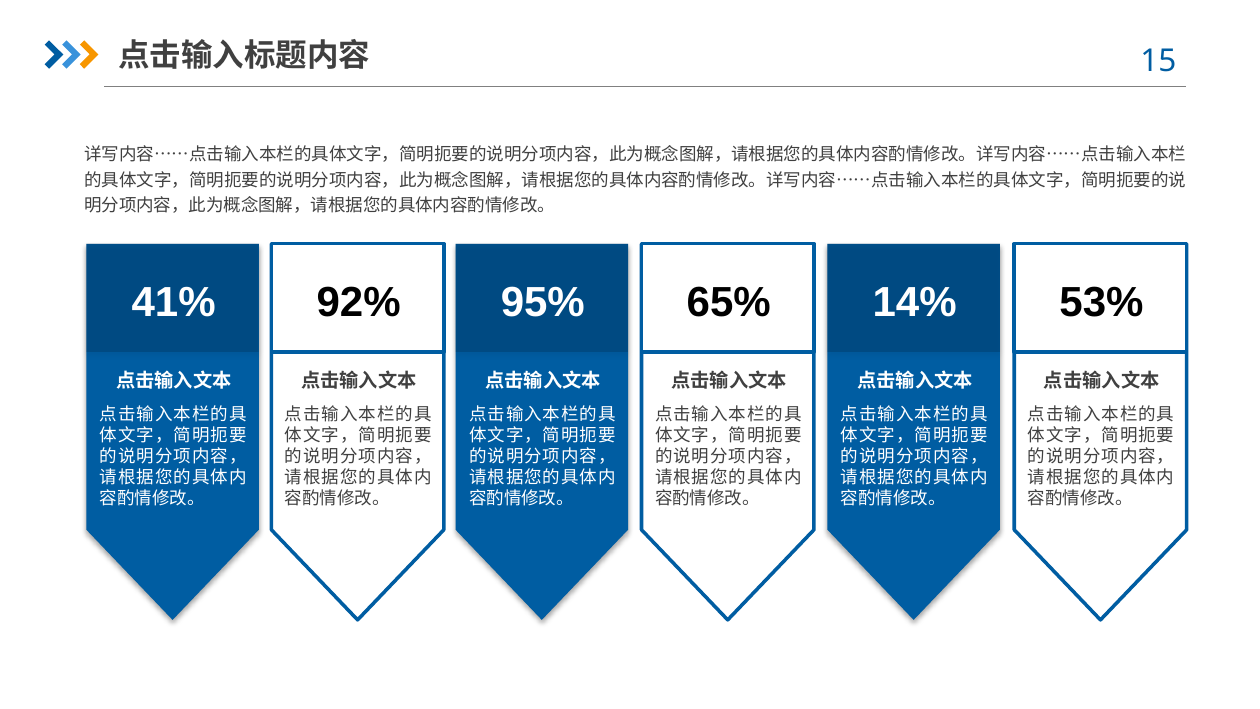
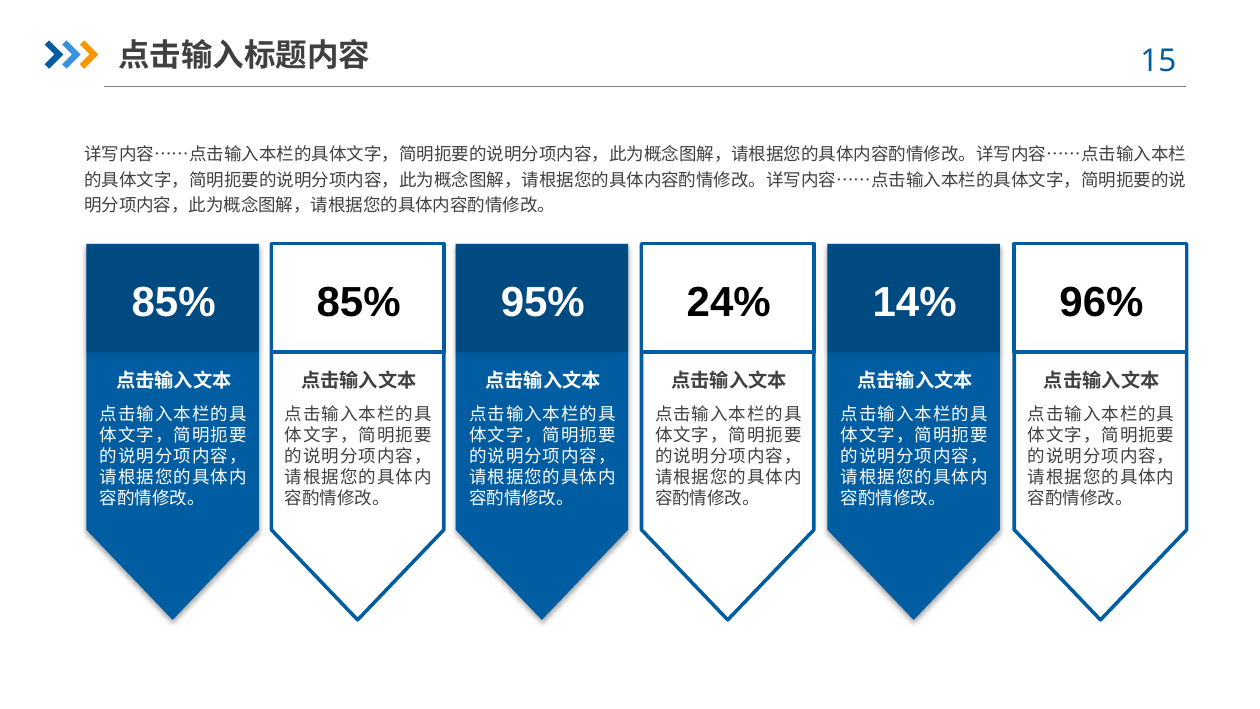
41%: 41% -> 85% (174, 303)
92%: 92% -> 85% (359, 303)
65%: 65% -> 24% (729, 303)
53%: 53% -> 96% (1102, 303)
